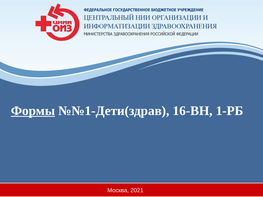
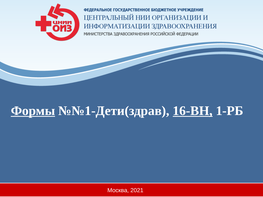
16-ВН underline: none -> present (193, 111)
